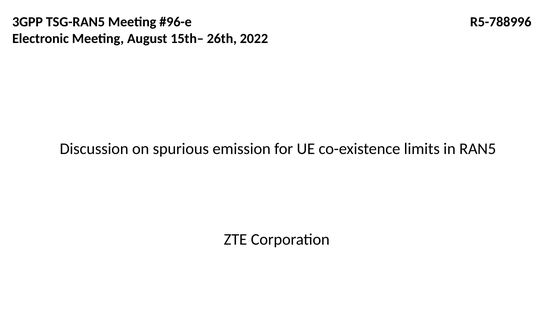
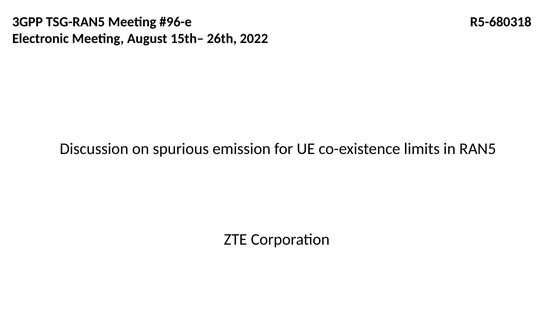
R5-788996: R5-788996 -> R5-680318 (501, 22)
